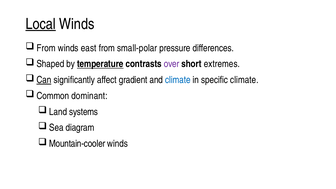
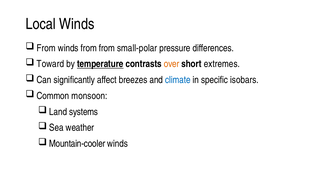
Local underline: present -> none (41, 24)
winds east: east -> from (89, 48)
Shaped: Shaped -> Toward (50, 64)
over colour: purple -> orange (172, 64)
Can underline: present -> none (44, 80)
gradient: gradient -> breezes (133, 80)
specific climate: climate -> isobars (244, 80)
dominant: dominant -> monsoon (89, 96)
diagram: diagram -> weather (80, 128)
